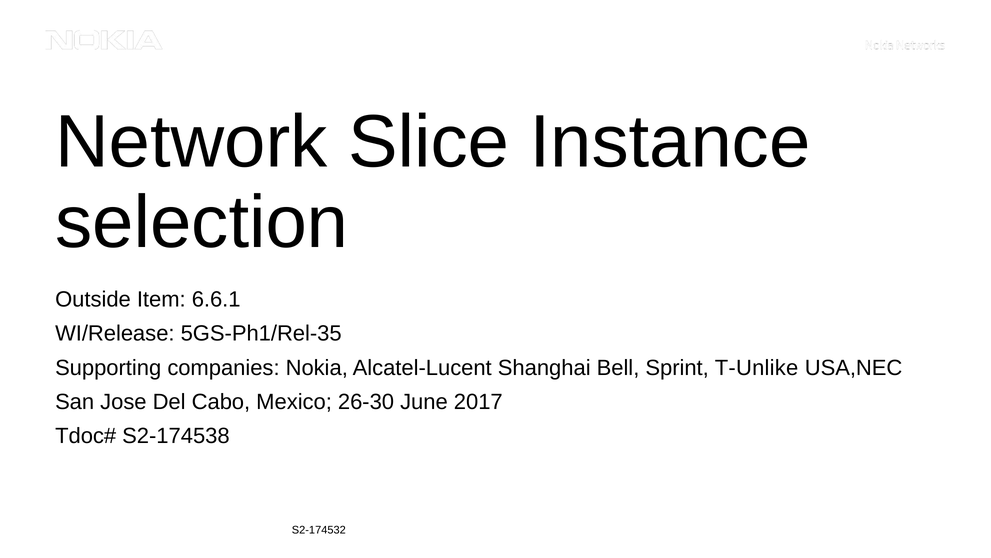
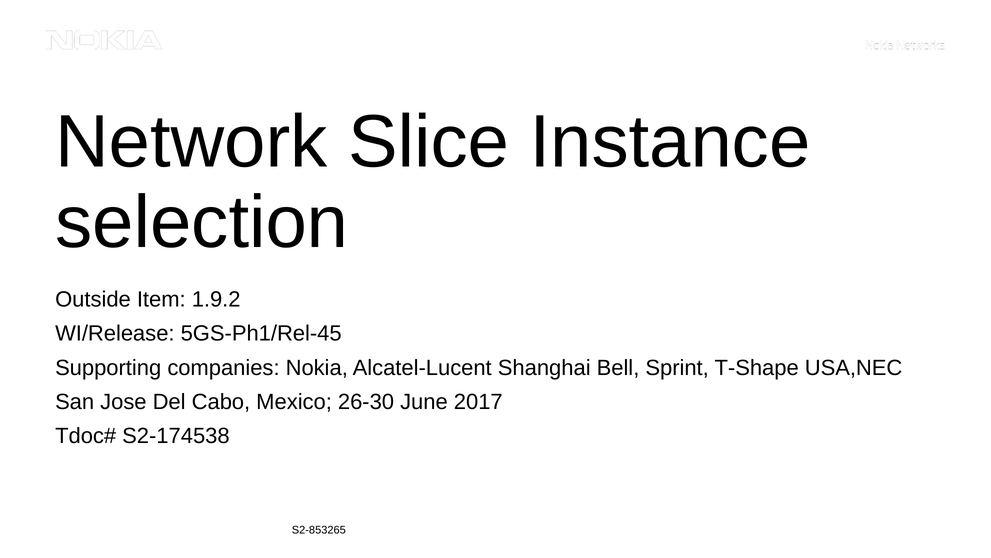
6.6.1: 6.6.1 -> 1.9.2 (216, 299)
5GS-Ph1/Rel-35: 5GS-Ph1/Rel-35 -> 5GS-Ph1/Rel-45 (261, 333)
T-Unlike: T-Unlike -> T-Shape (757, 367)
S2-174532: S2-174532 -> S2-853265 (319, 529)
